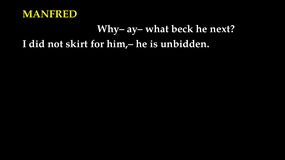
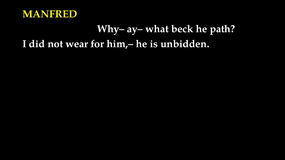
next: next -> path (222, 29)
skirt: skirt -> wear (77, 44)
